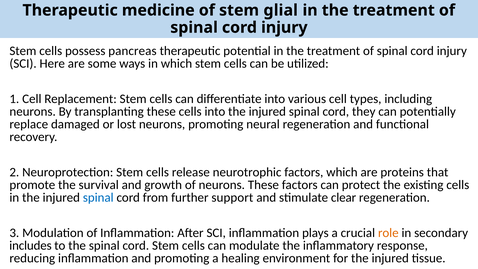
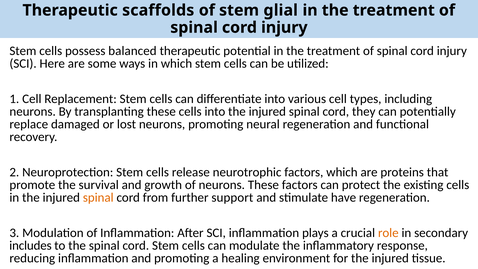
medicine: medicine -> scaffolds (158, 10)
pancreas: pancreas -> balanced (132, 51)
spinal colour: blue -> orange (98, 197)
clear: clear -> have (344, 197)
